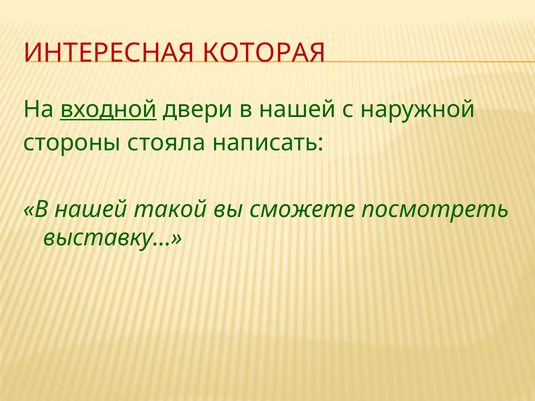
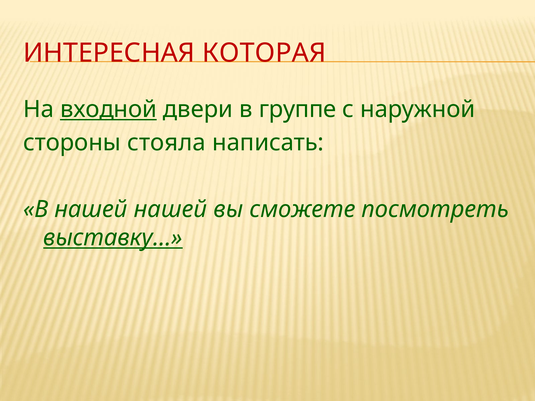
двери в нашей: нашей -> группе (298, 109)
нашей такой: такой -> нашей (170, 209)
выставку… underline: none -> present (113, 238)
